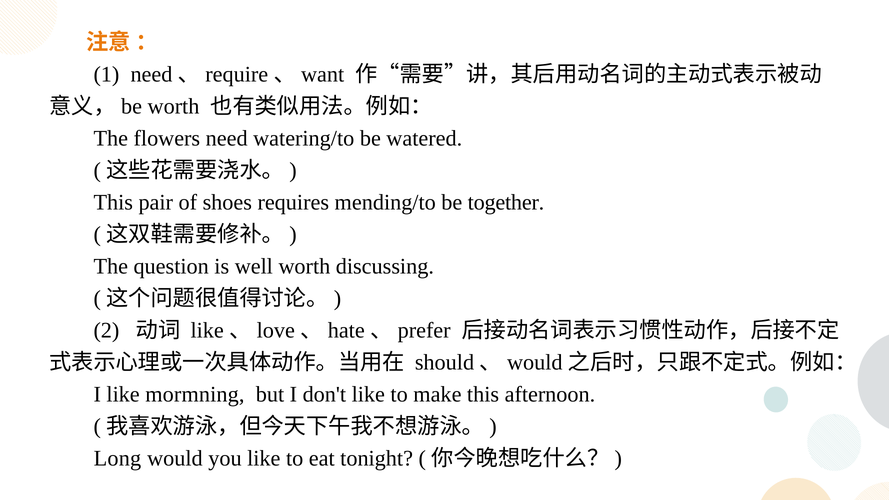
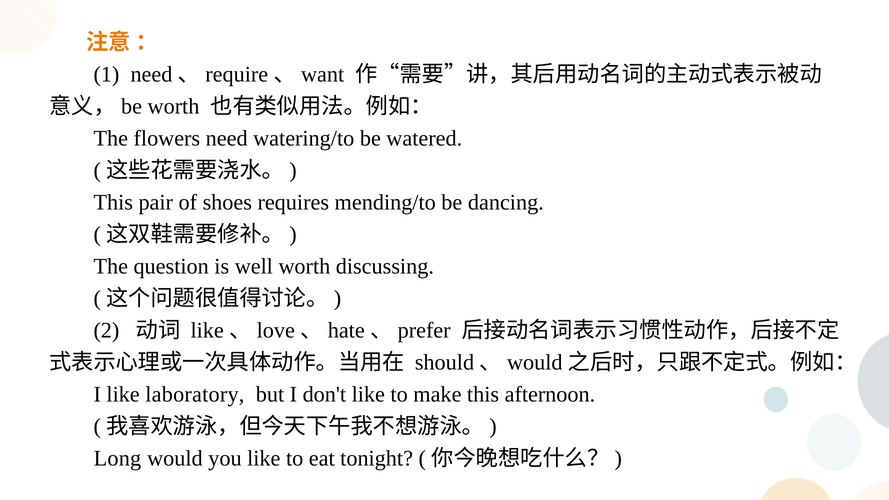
together: together -> dancing (506, 202)
mormning: mormning -> laboratory (195, 394)
